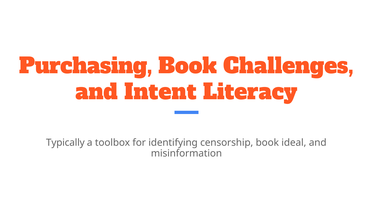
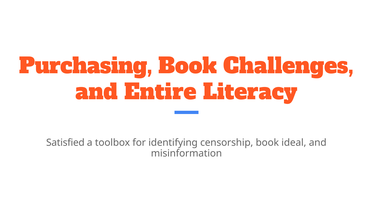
Intent: Intent -> Entire (160, 92)
Typically: Typically -> Satisfied (65, 143)
